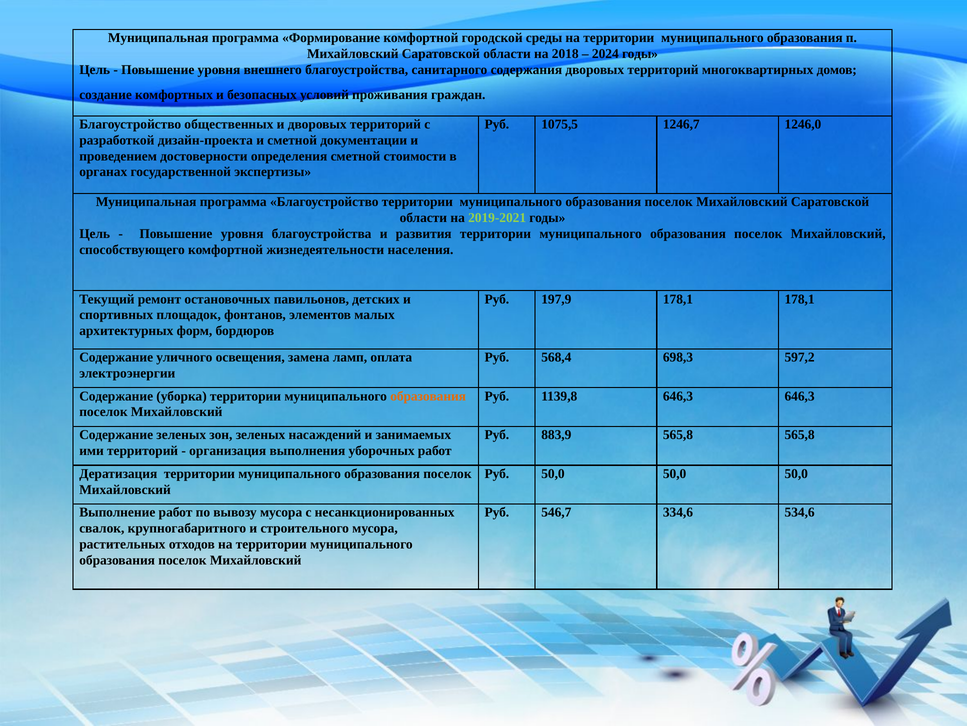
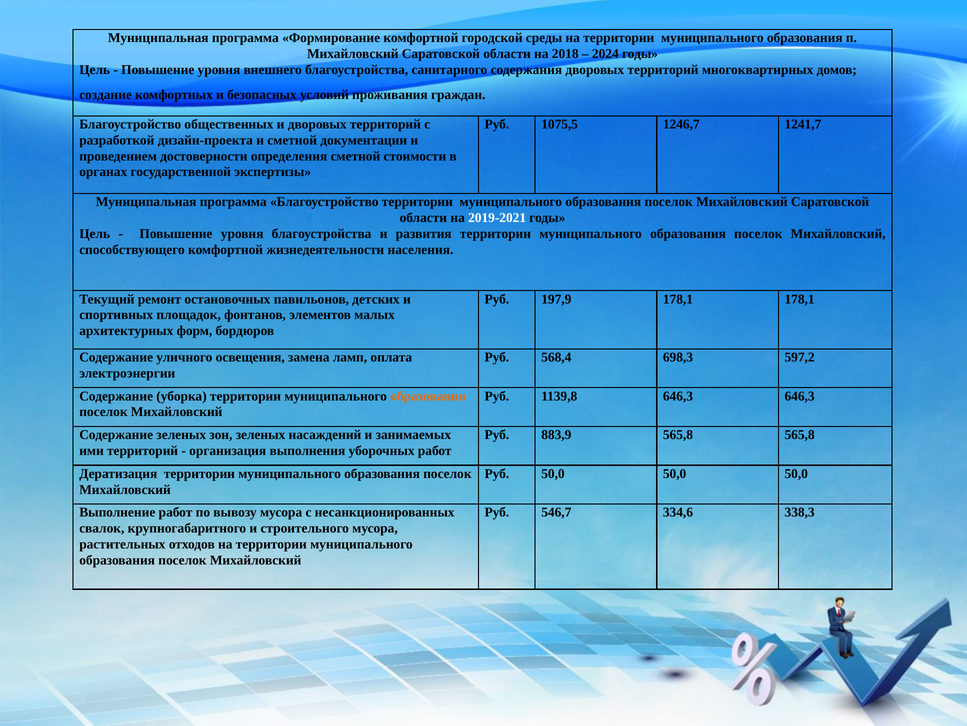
1246,0: 1246,0 -> 1241,7 (803, 124)
2019-2021 colour: light green -> white (497, 218)
534,6: 534,6 -> 338,3 (800, 512)
